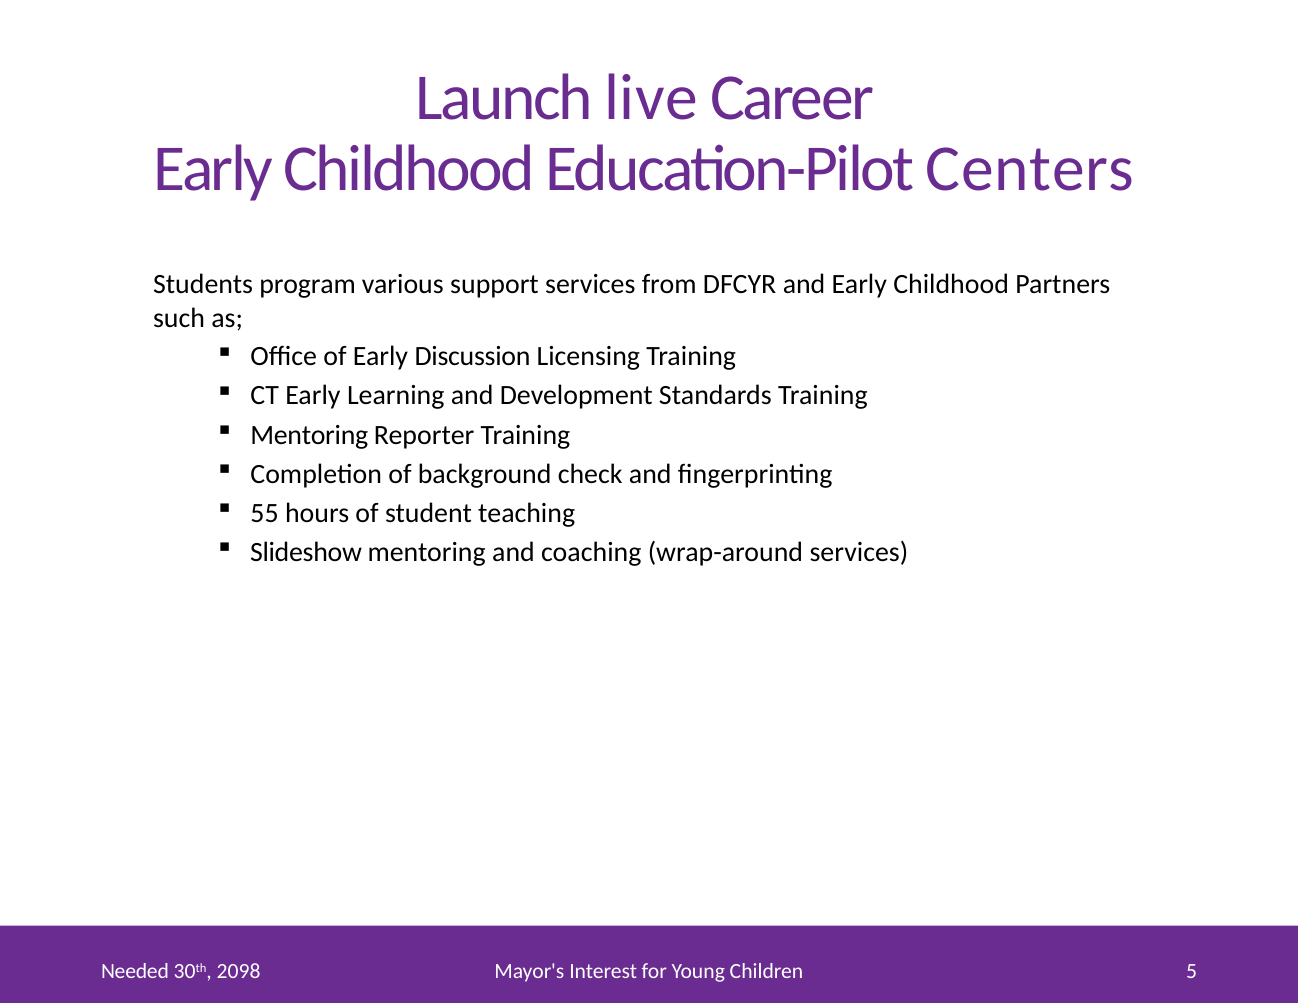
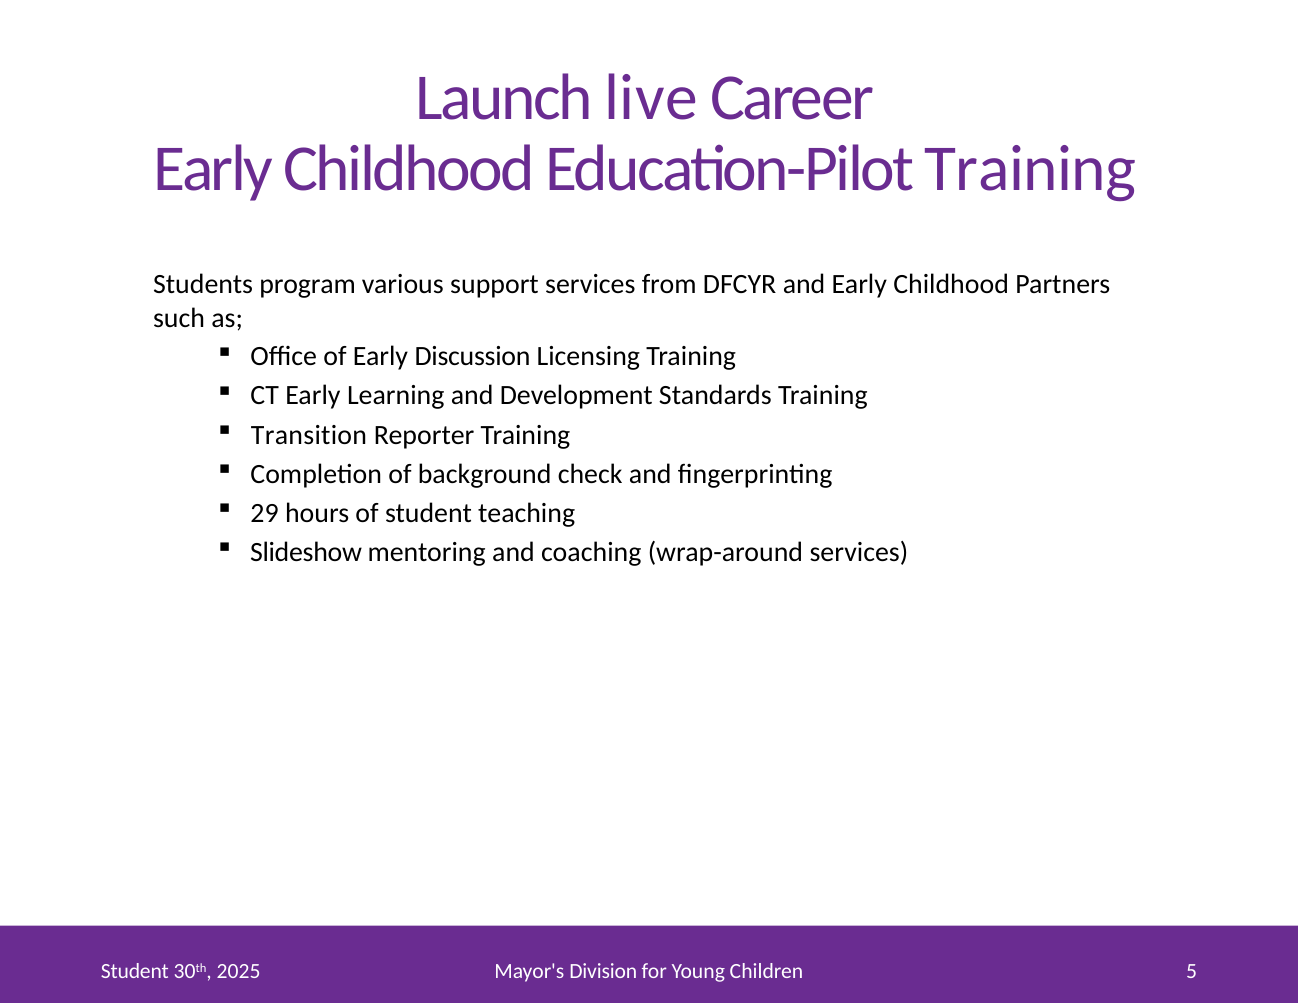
Education-Pilot Centers: Centers -> Training (1031, 169)
Mentoring: Mentoring -> Transition (309, 435)
55: 55 -> 29 (265, 513)
Interest: Interest -> Division (603, 972)
Needed: Needed -> Student (135, 972)
2098: 2098 -> 2025 (239, 972)
